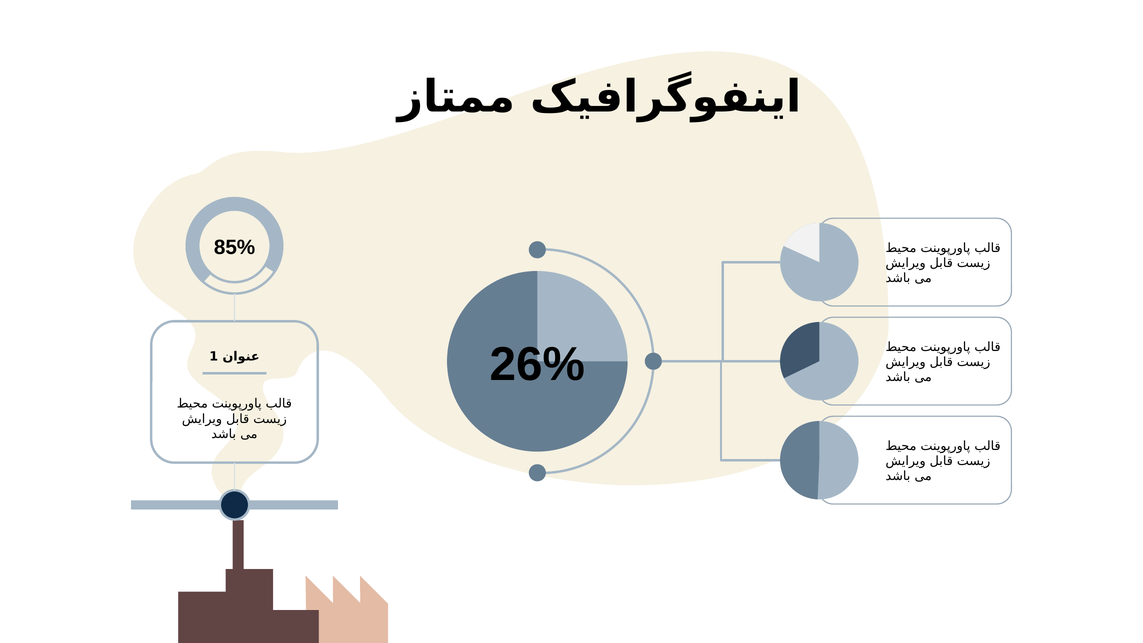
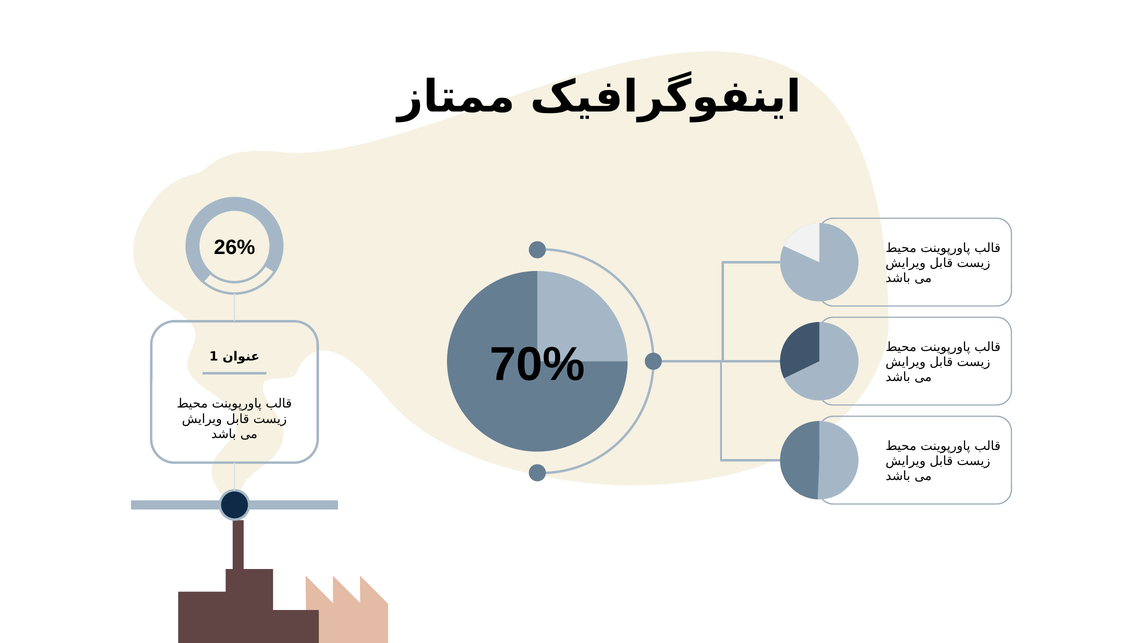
85%: 85% -> 26% (235, 247)
26%: 26% -> 70% (537, 365)
